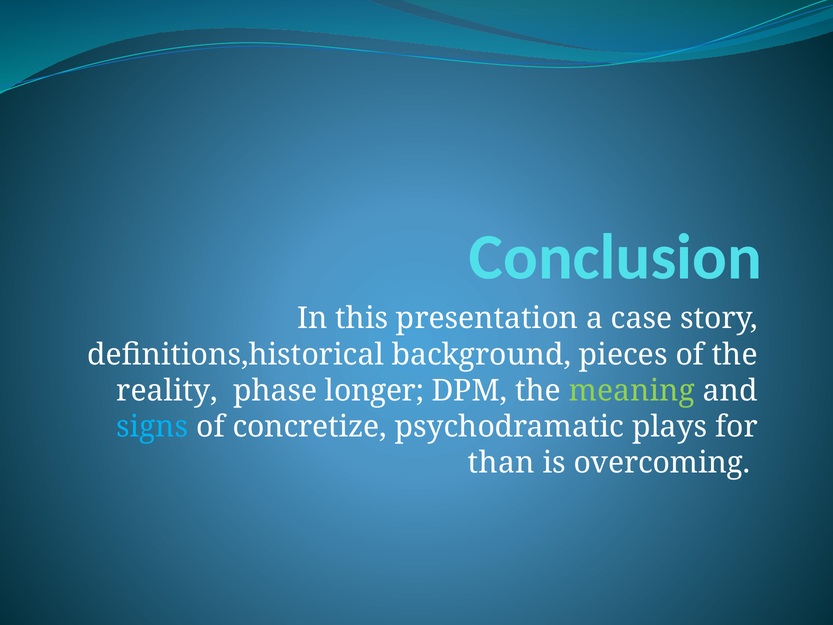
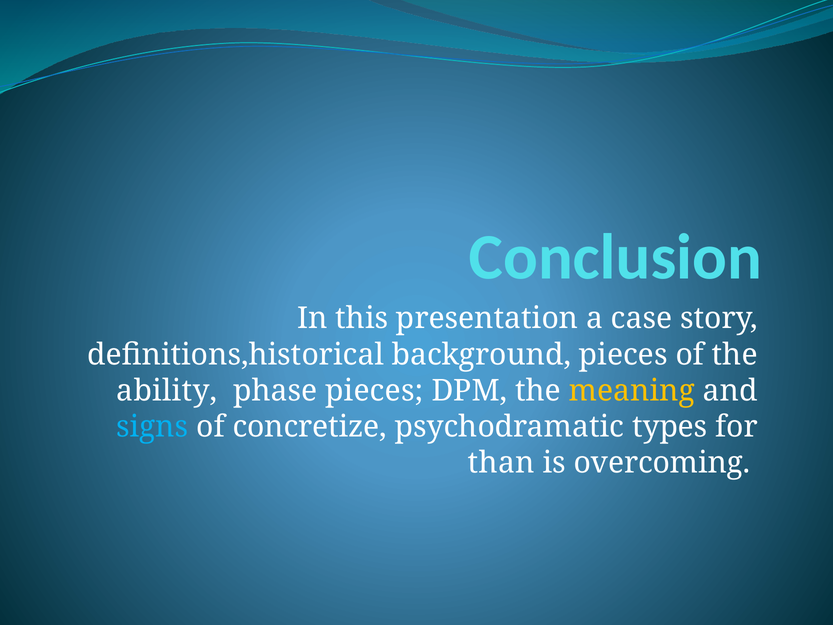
reality: reality -> ability (167, 391)
phase longer: longer -> pieces (374, 391)
meaning colour: light green -> yellow (632, 391)
plays: plays -> types (670, 427)
